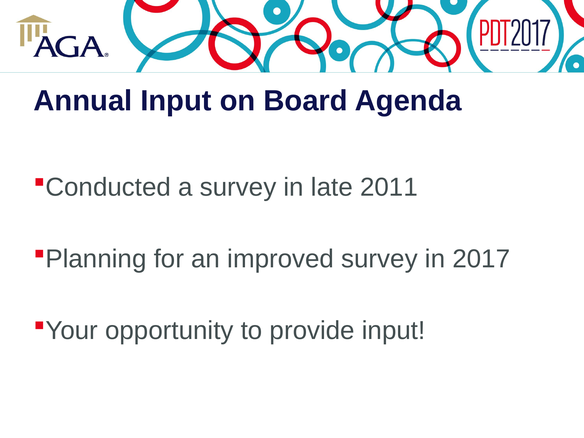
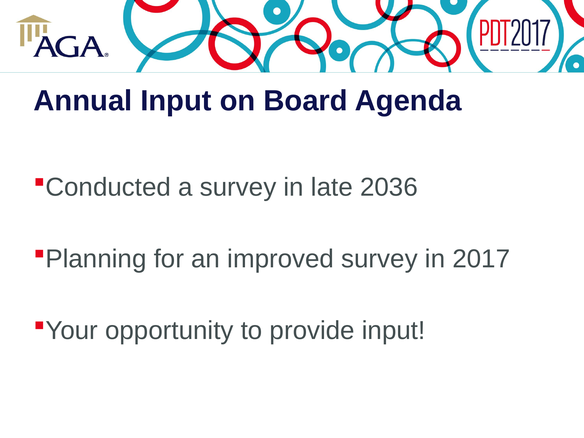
2011: 2011 -> 2036 (389, 187)
